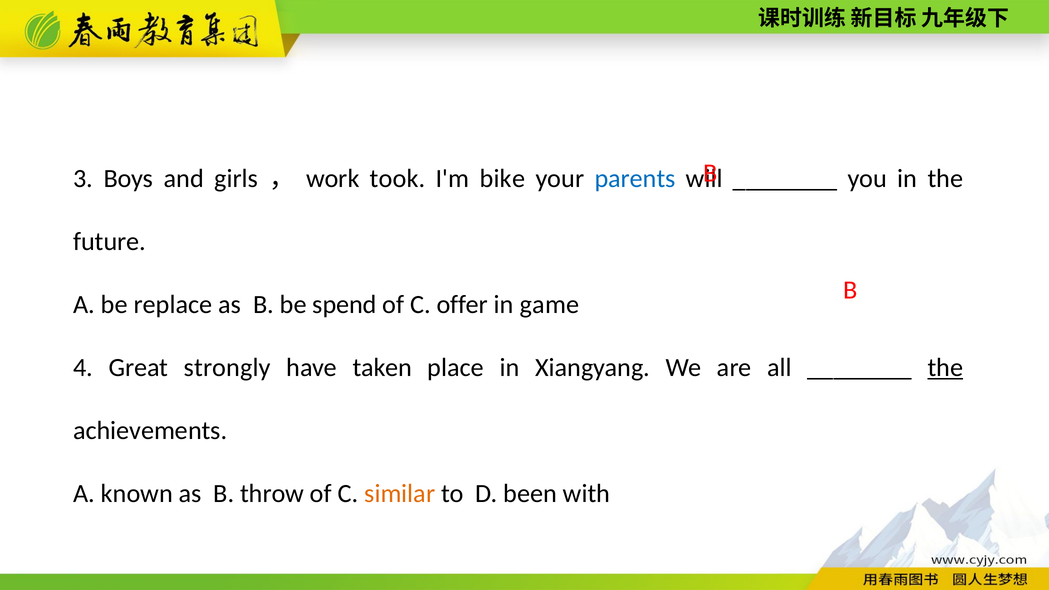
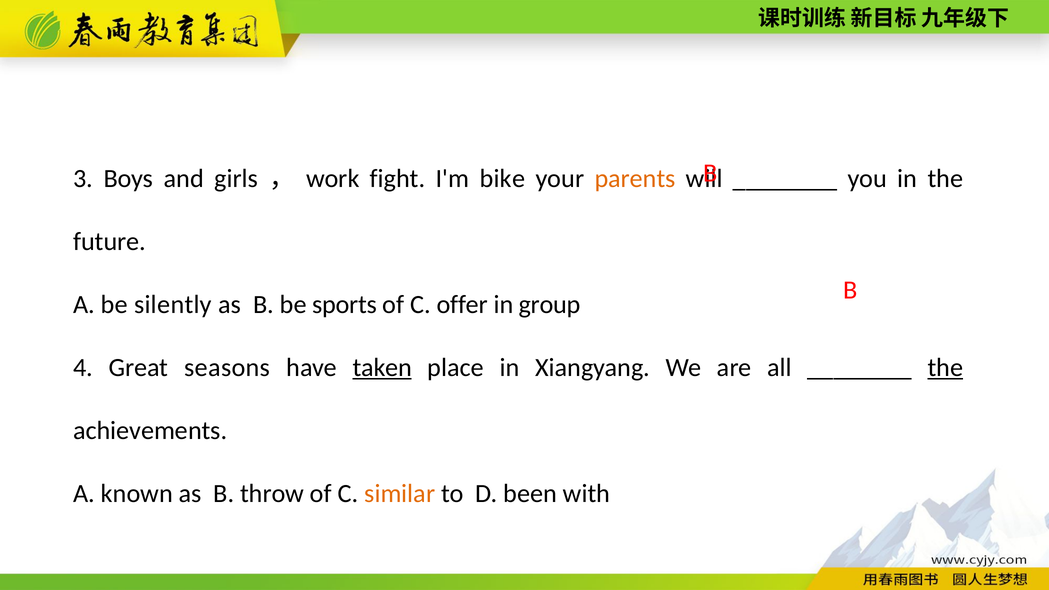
took: took -> fight (398, 179)
parents colour: blue -> orange (635, 179)
replace: replace -> silently (173, 305)
spend: spend -> sports (345, 305)
game: game -> group (550, 305)
strongly: strongly -> seasons (227, 368)
taken underline: none -> present (382, 368)
